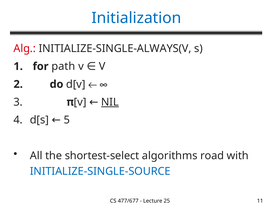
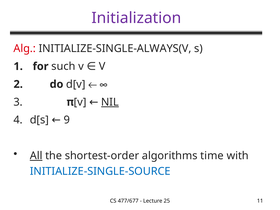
Initialization colour: blue -> purple (136, 18)
path: path -> such (63, 66)
5: 5 -> 9 (67, 120)
All underline: none -> present (36, 156)
shortest-select: shortest-select -> shortest-order (102, 156)
road: road -> time (212, 156)
